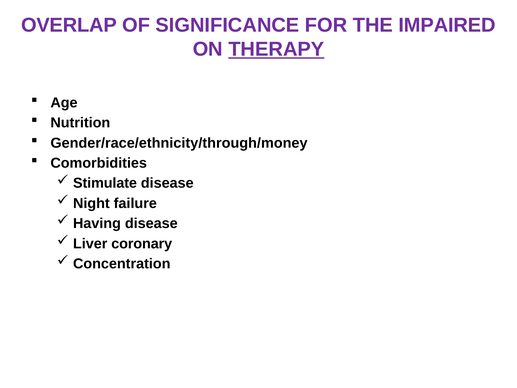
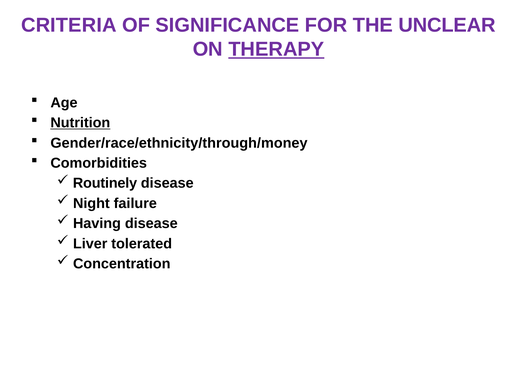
OVERLAP: OVERLAP -> CRITERIA (69, 25)
IMPAIRED: IMPAIRED -> UNCLEAR (447, 25)
Nutrition underline: none -> present (80, 123)
Stimulate: Stimulate -> Routinely (105, 183)
coronary: coronary -> tolerated (142, 243)
